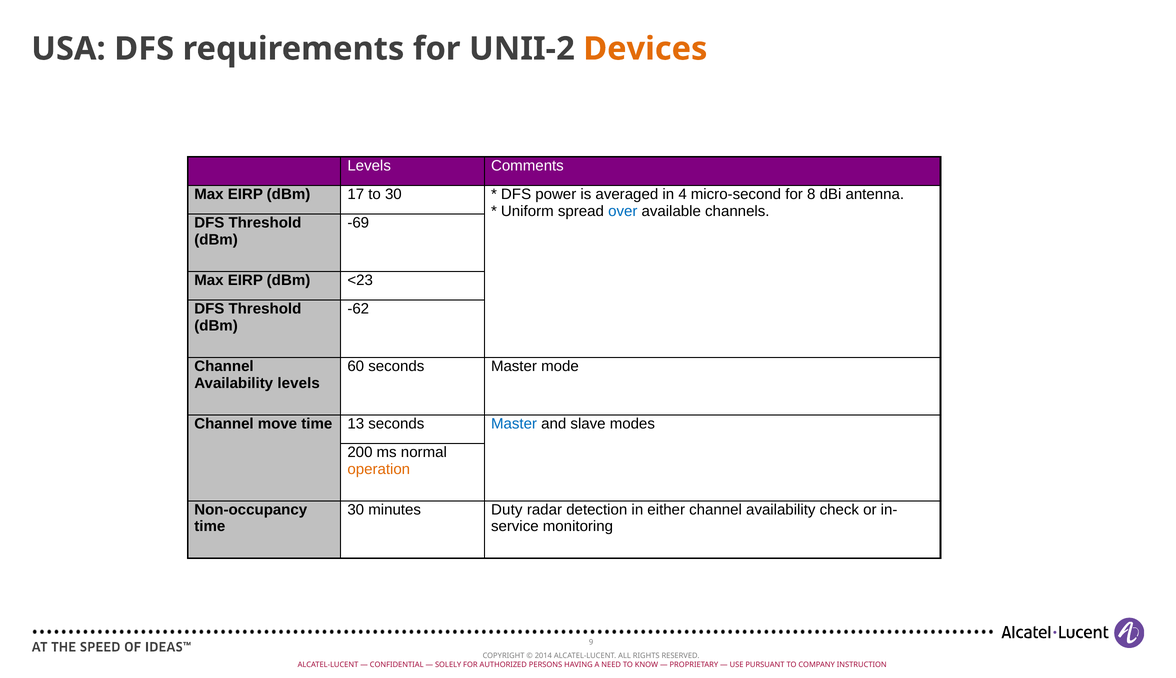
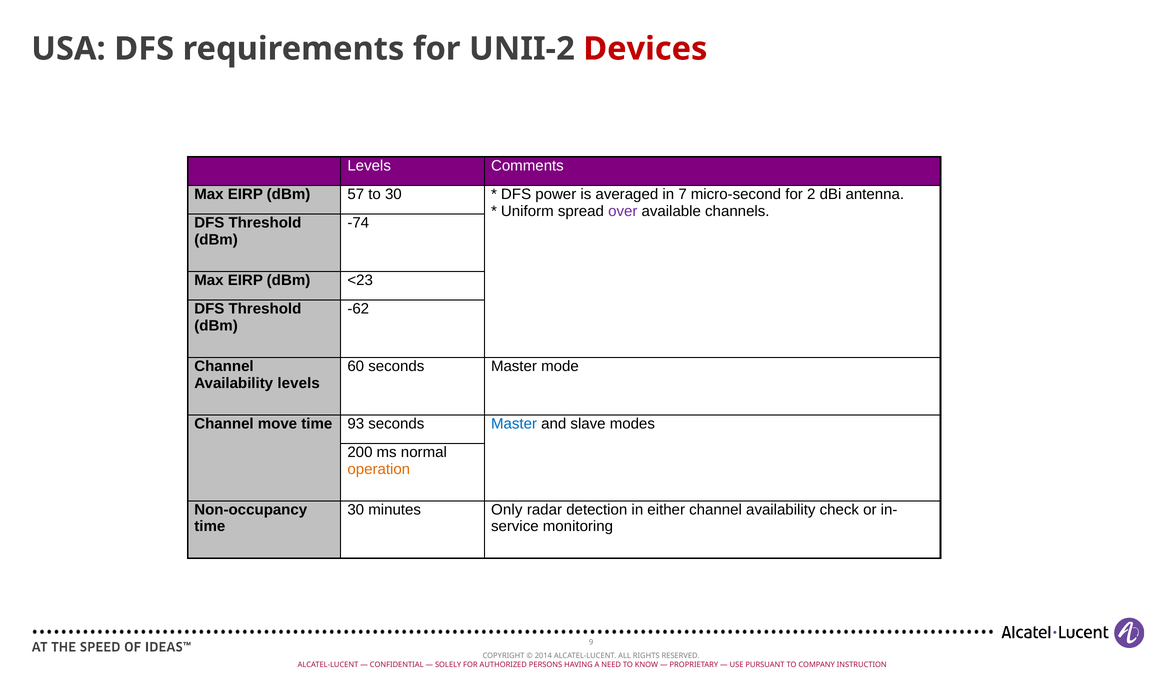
Devices colour: orange -> red (645, 49)
17: 17 -> 57 (356, 194)
4: 4 -> 7 (683, 194)
8: 8 -> 2 (811, 194)
over colour: blue -> purple (623, 211)
-69: -69 -> -74 (358, 223)
13: 13 -> 93 (356, 424)
Duty: Duty -> Only (507, 510)
